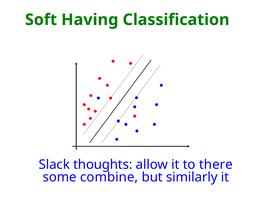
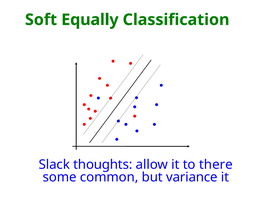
Having: Having -> Equally (90, 20)
combine: combine -> common (109, 177)
similarly: similarly -> variance (192, 177)
